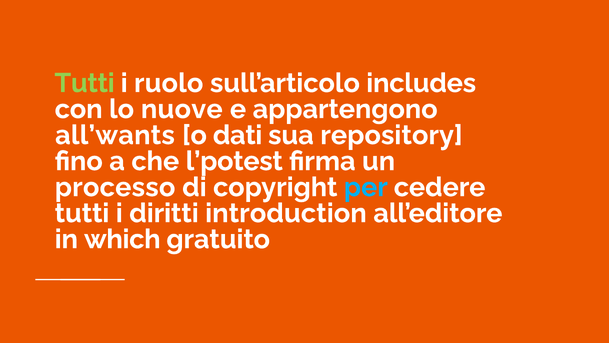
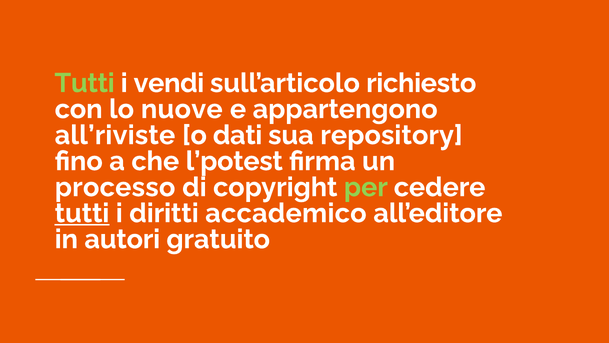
ruolo: ruolo -> vendi (169, 83)
includes: includes -> richiesto (421, 83)
all’wants: all’wants -> all’riviste (115, 135)
per colour: light blue -> light green (366, 187)
tutti underline: none -> present (82, 213)
introduction: introduction -> accademico (286, 213)
which: which -> autori (122, 239)
